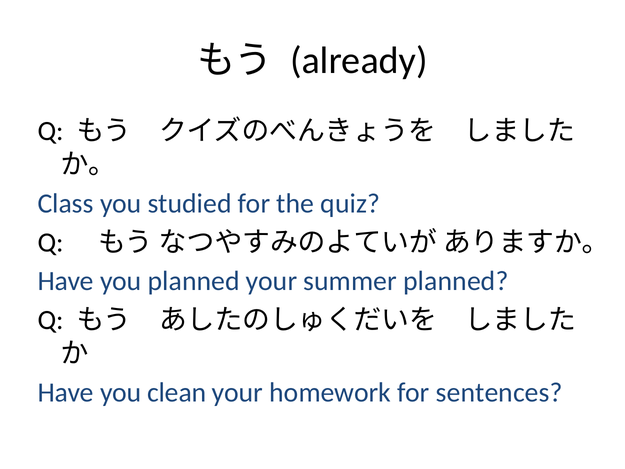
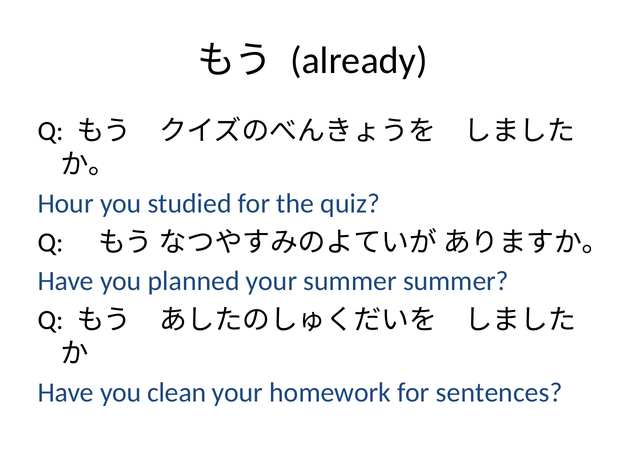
Class: Class -> Hour (66, 203)
summer planned: planned -> summer (456, 281)
